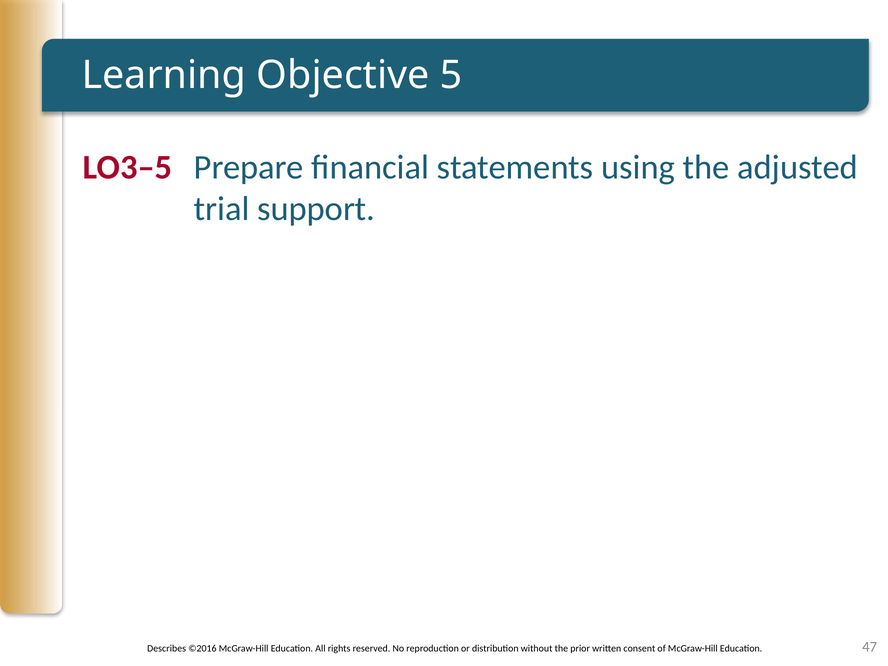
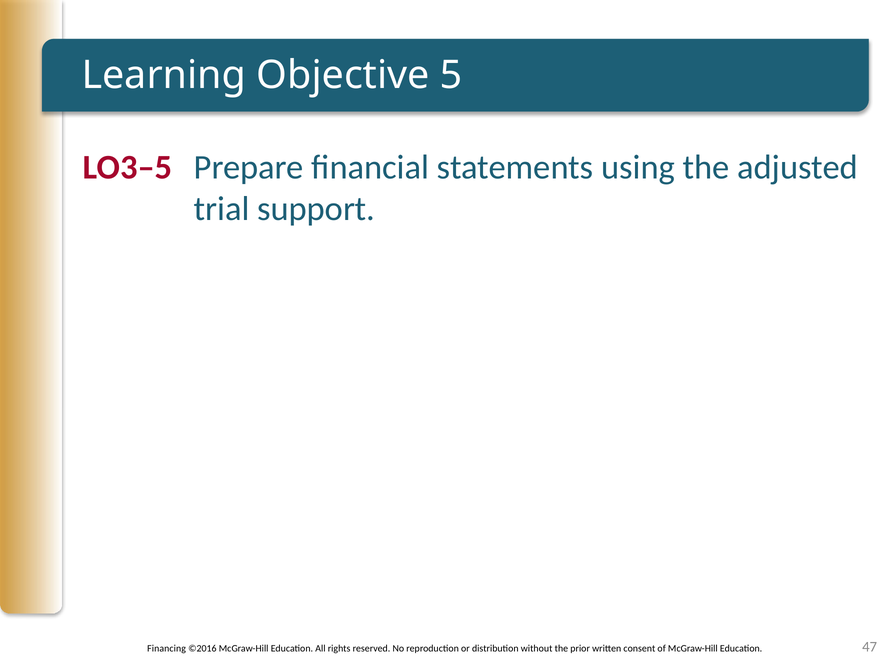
Describes: Describes -> Financing (167, 649)
